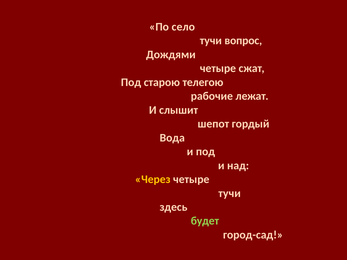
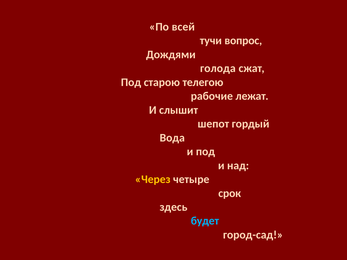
село: село -> всей (183, 27)
четыре: четыре -> голода (218, 68)
тучи: тучи -> срок (230, 193)
будет colour: light green -> light blue (205, 221)
